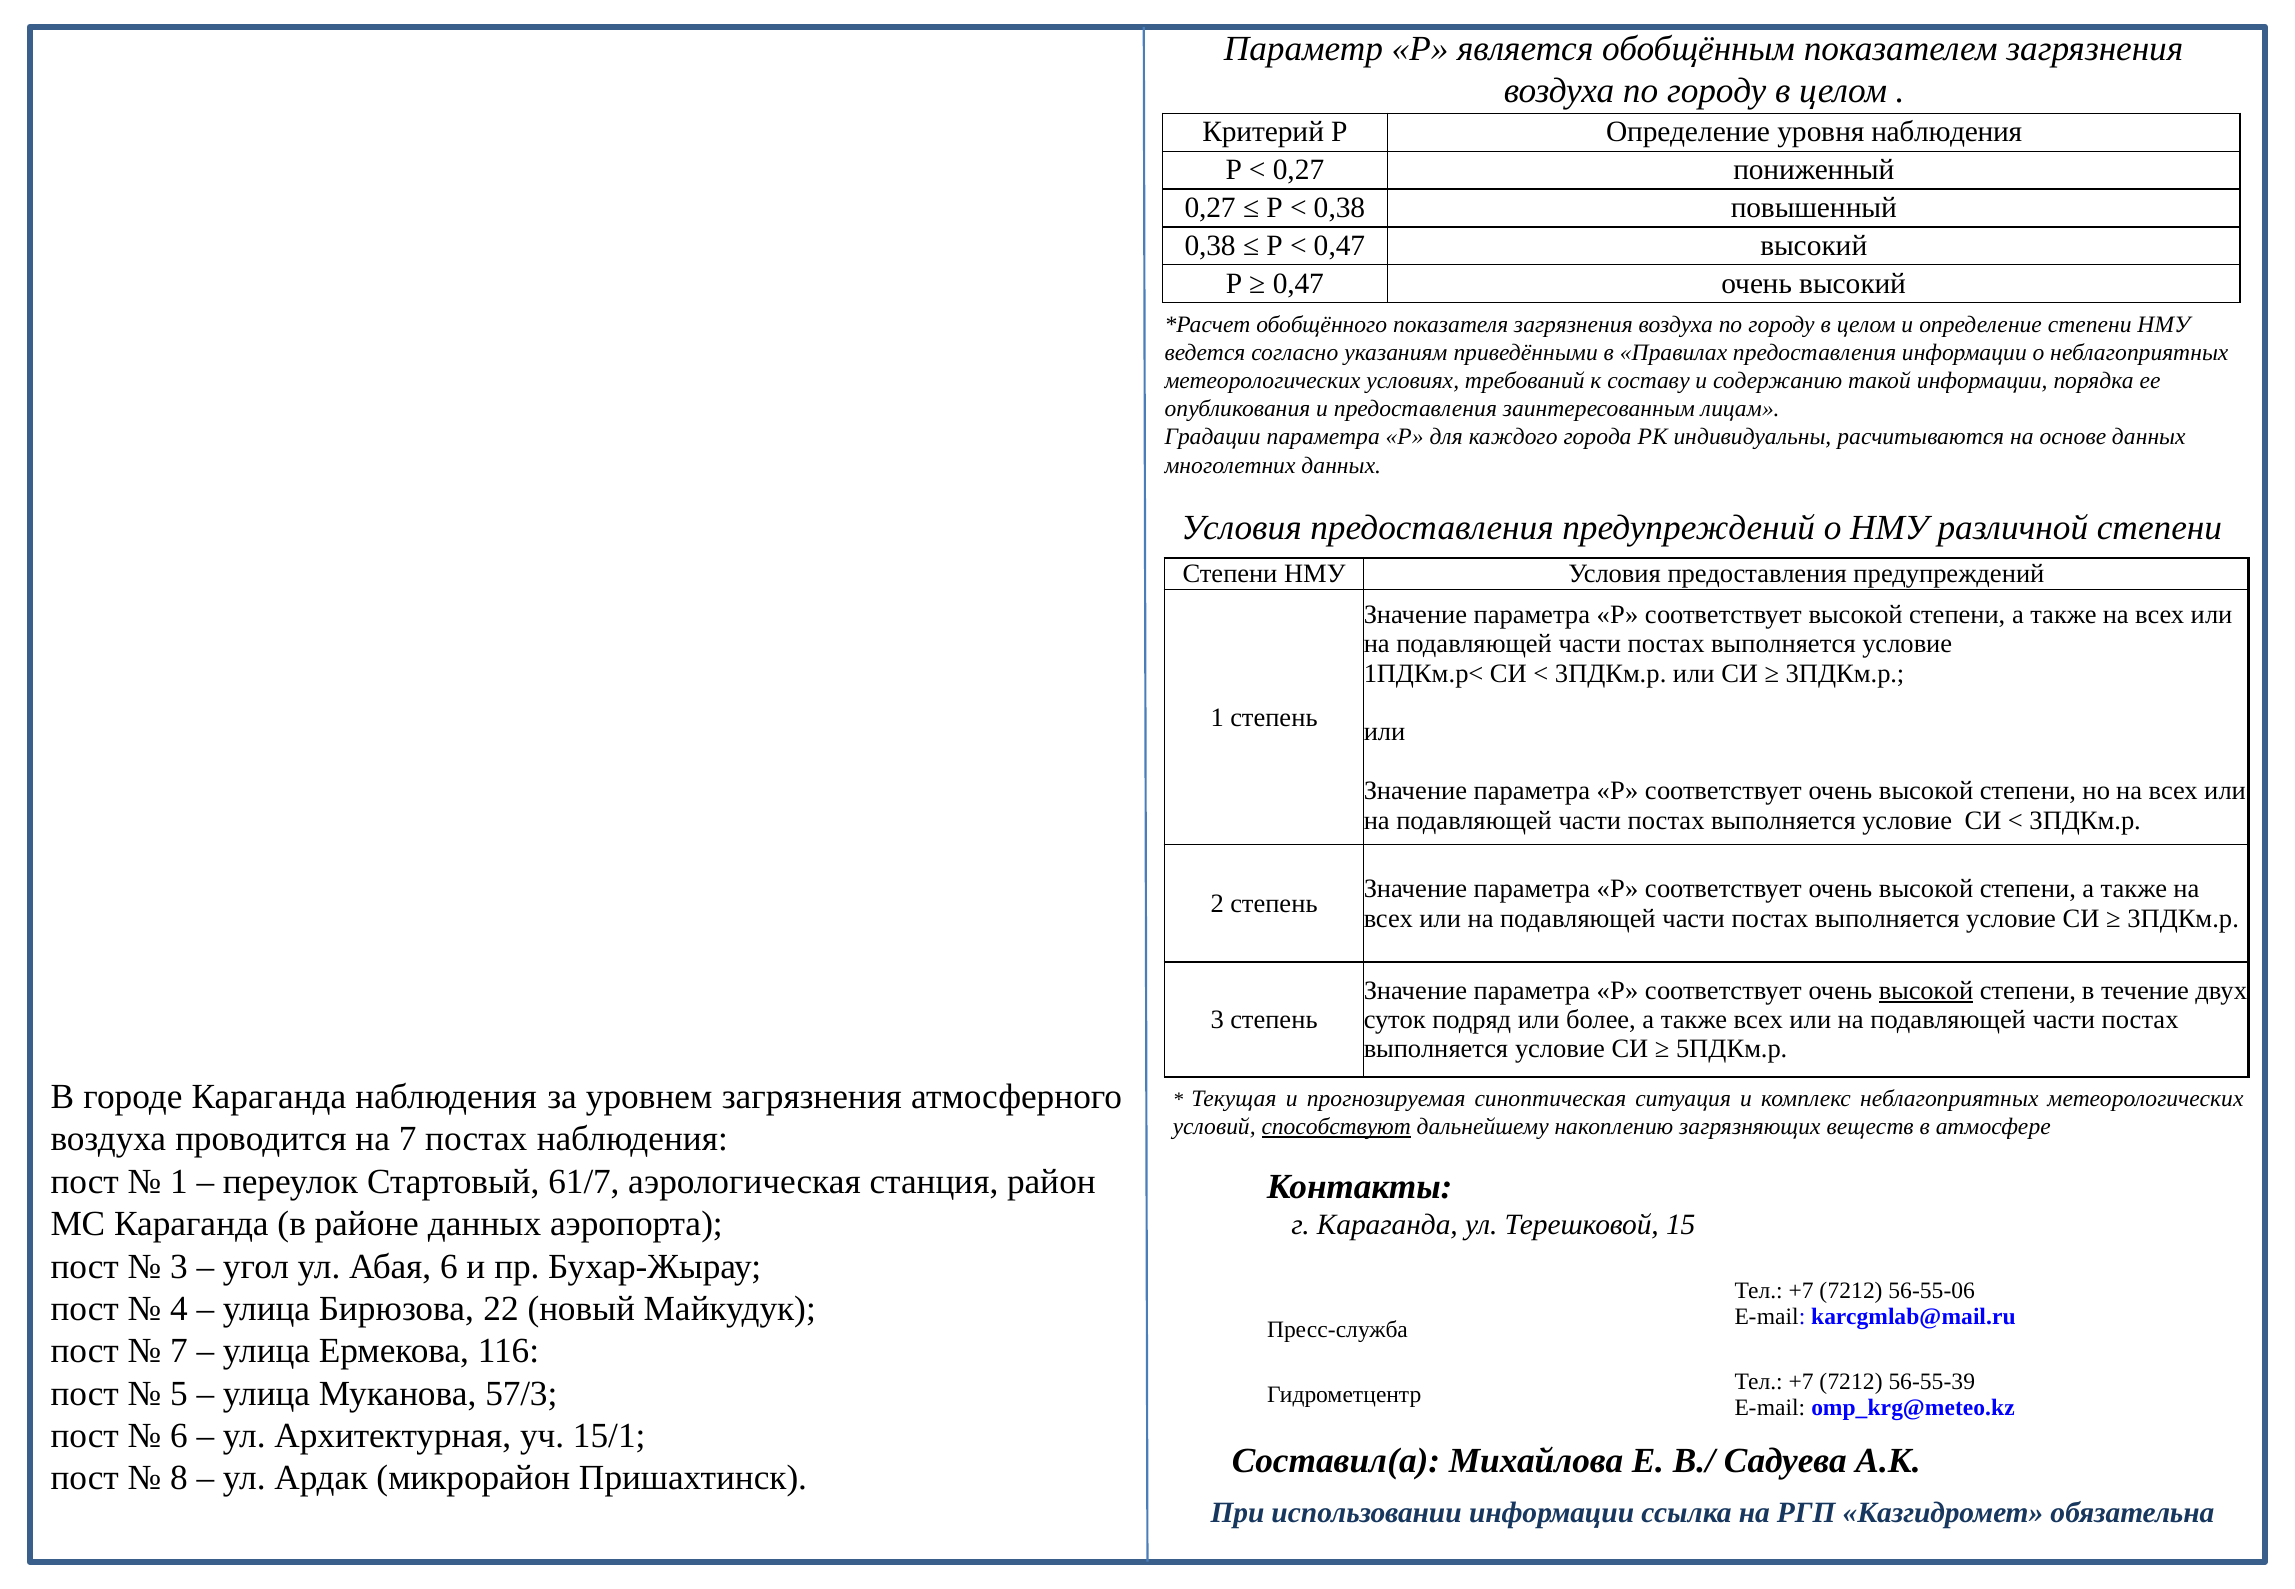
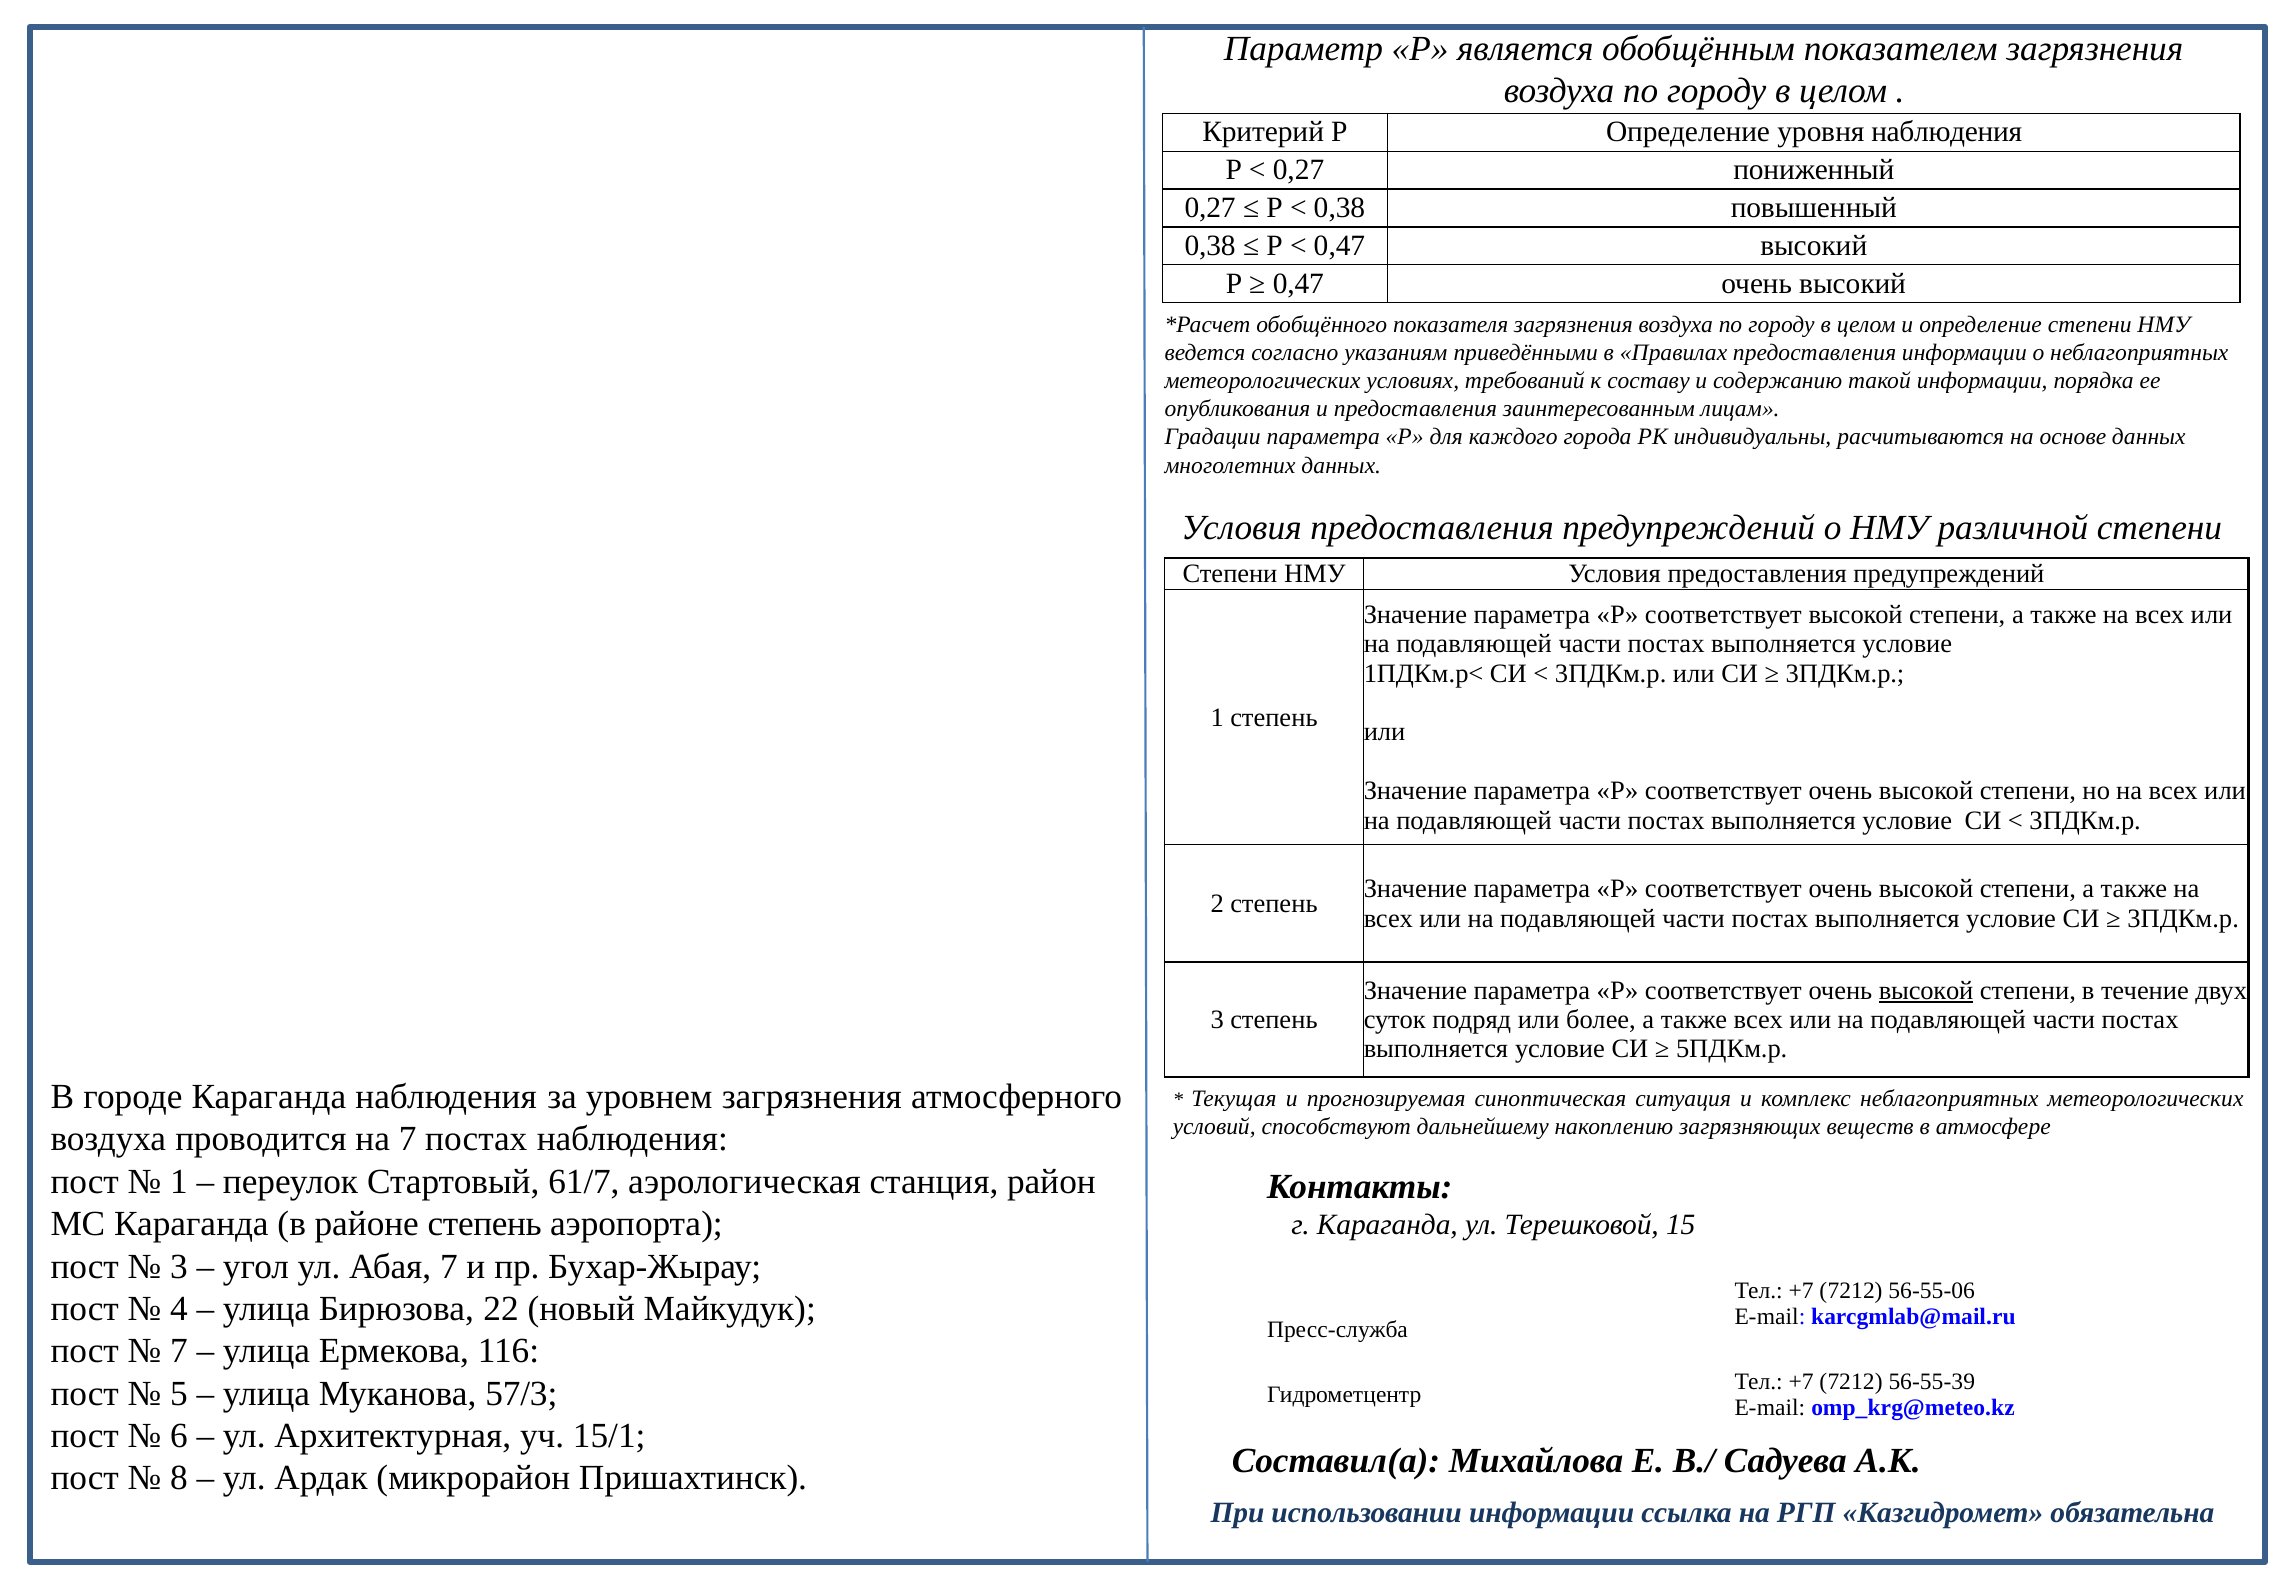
способствуют underline: present -> none (1336, 1127)
районе данных: данных -> степень (485, 1224)
Абая 6: 6 -> 7 (449, 1266)
